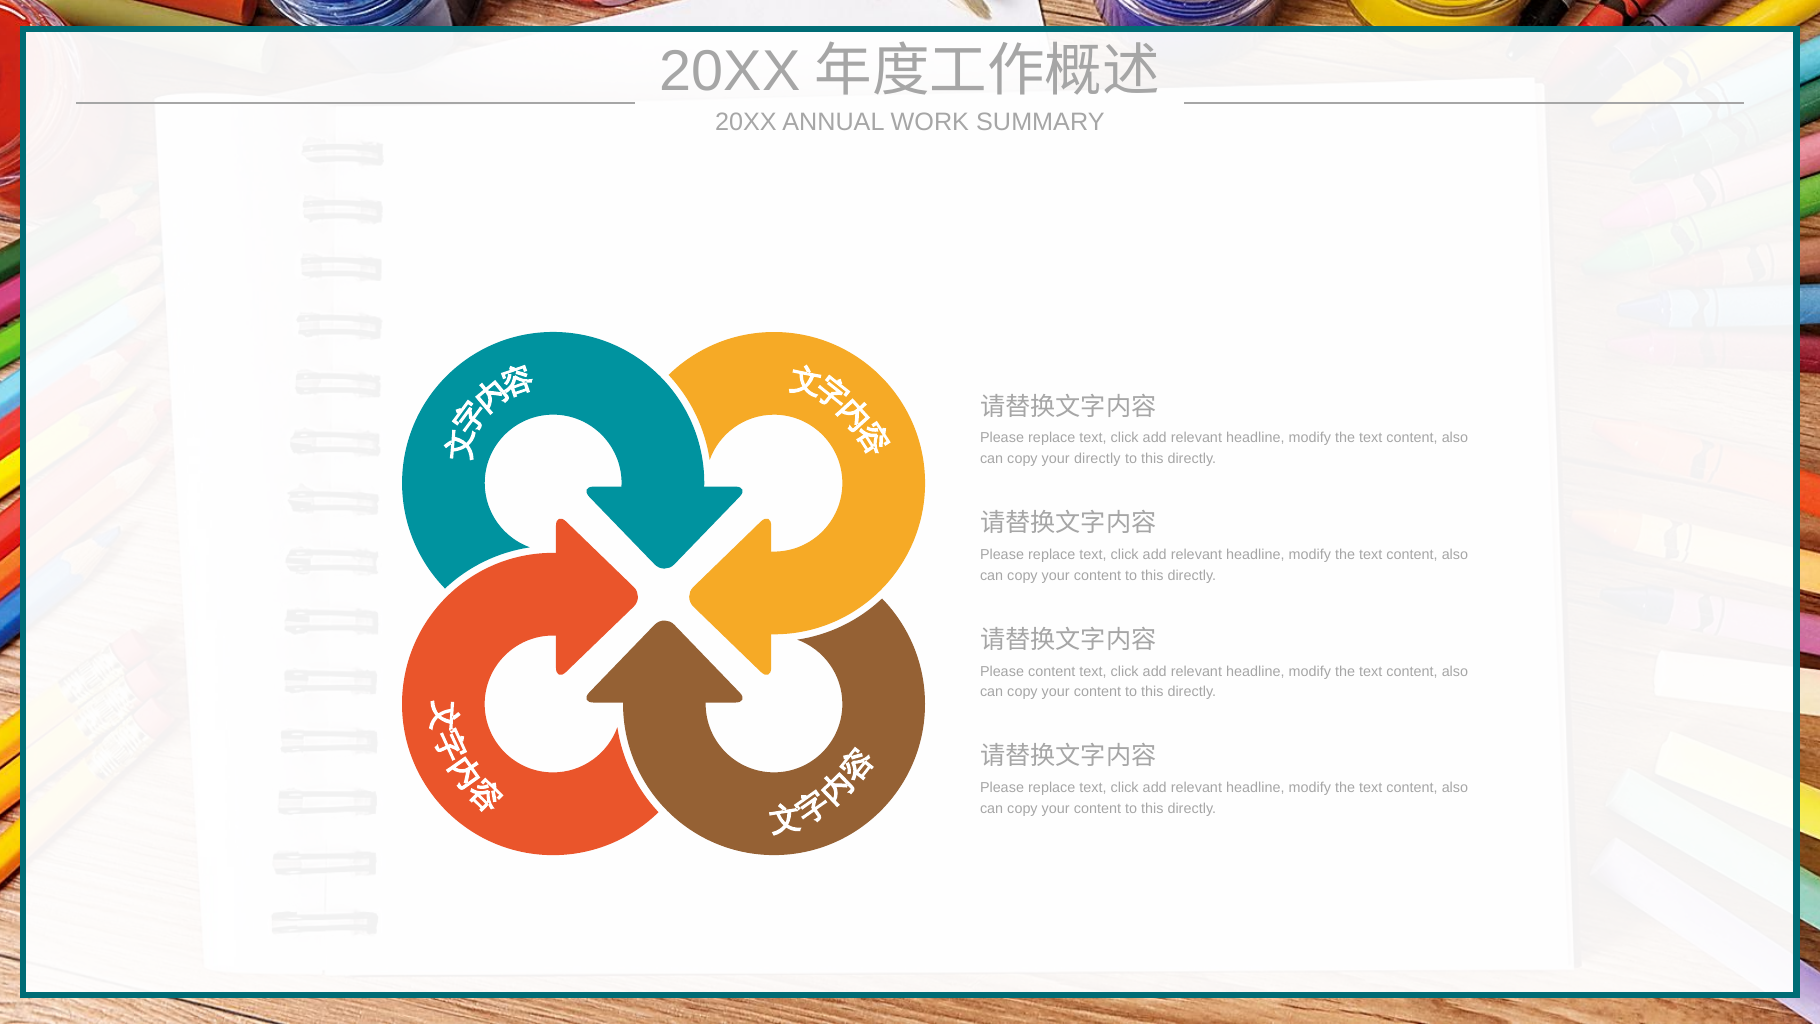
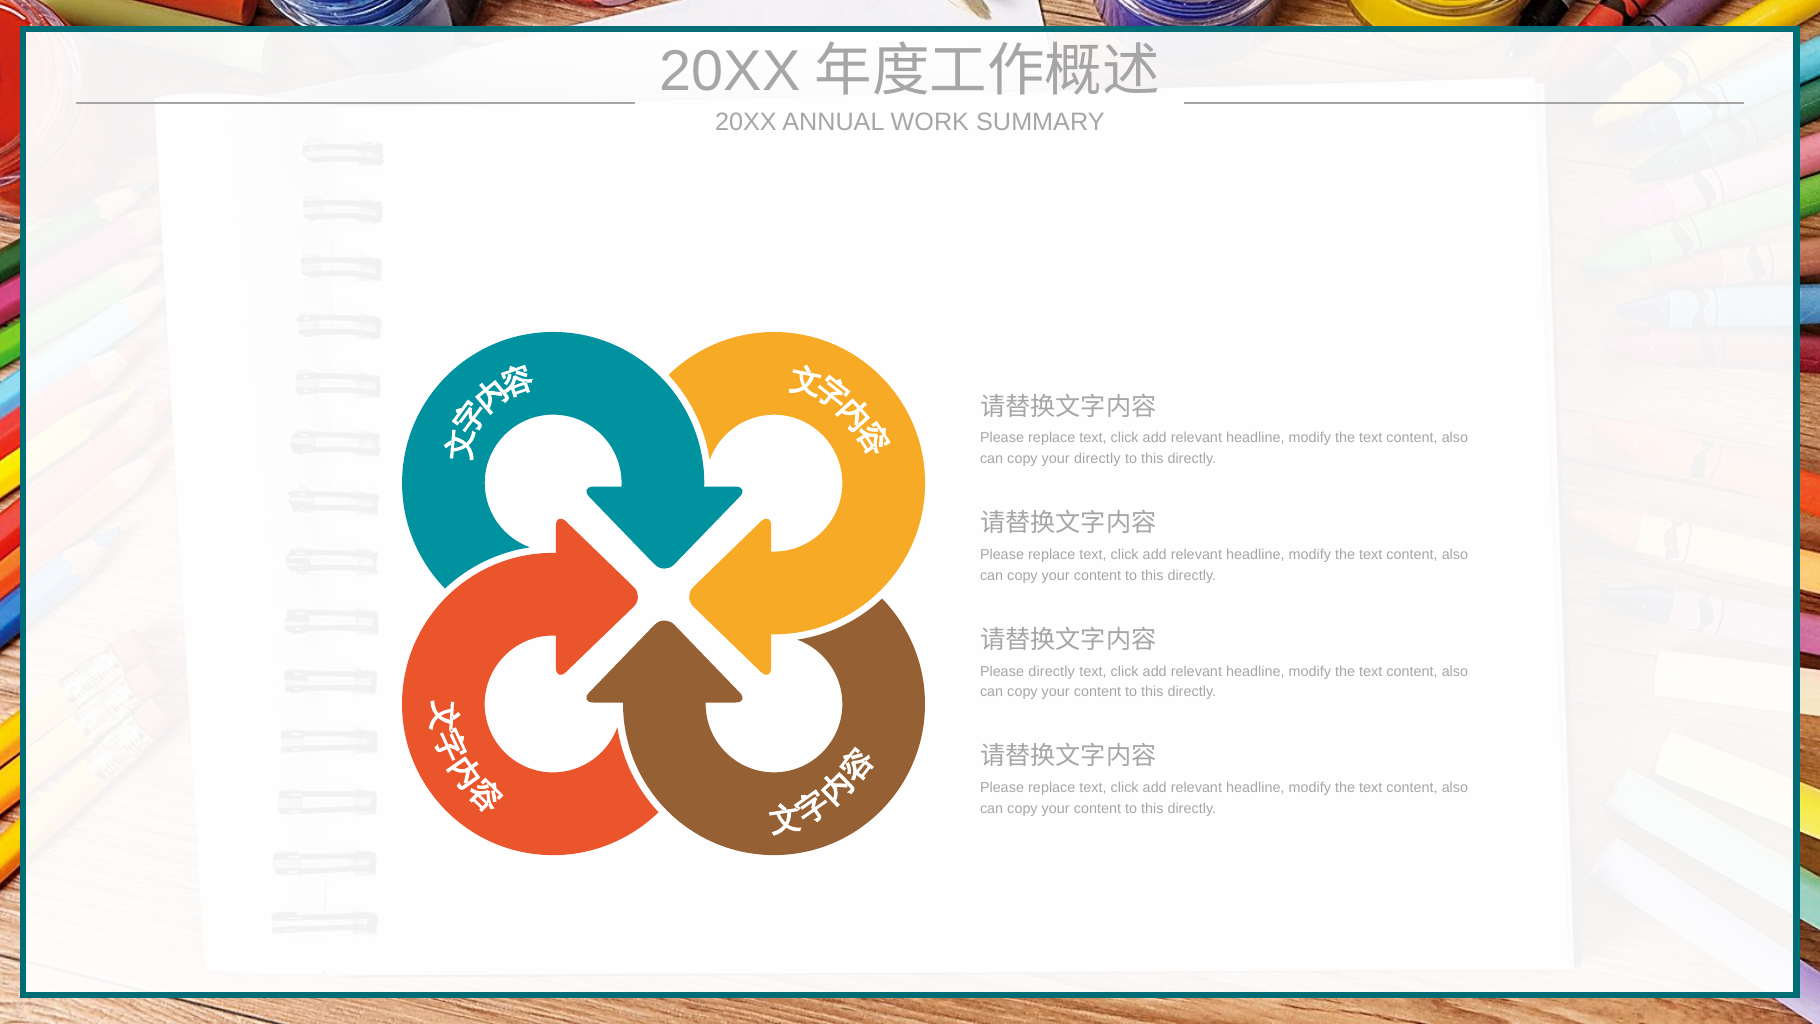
Please content: content -> directly (1052, 671)
